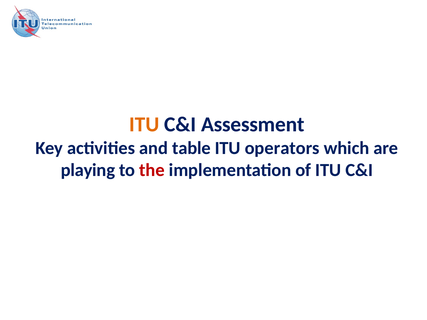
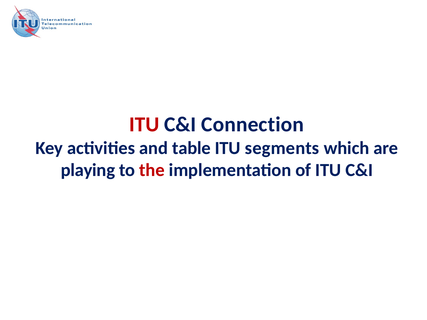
ITU colour: orange -> red (144, 125)
Assessment: Assessment -> Connection (253, 125)
operators: operators -> segments (282, 148)
